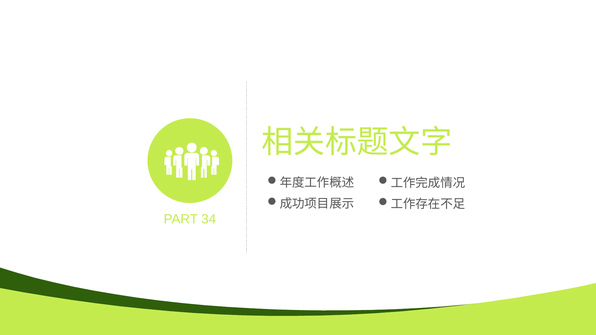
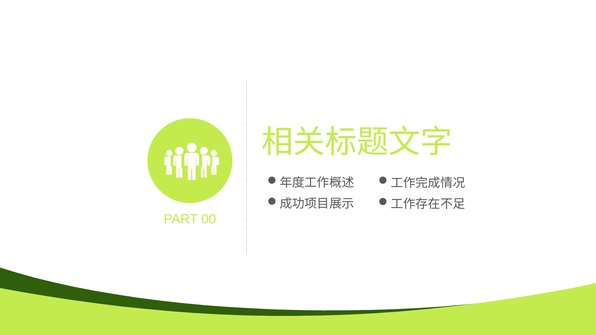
34: 34 -> 00 (209, 219)
